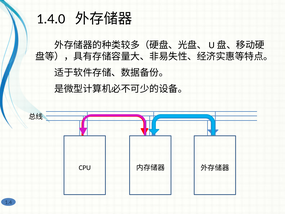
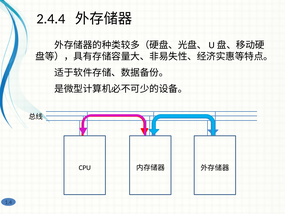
1.4.0: 1.4.0 -> 2.4.4 (51, 19)
